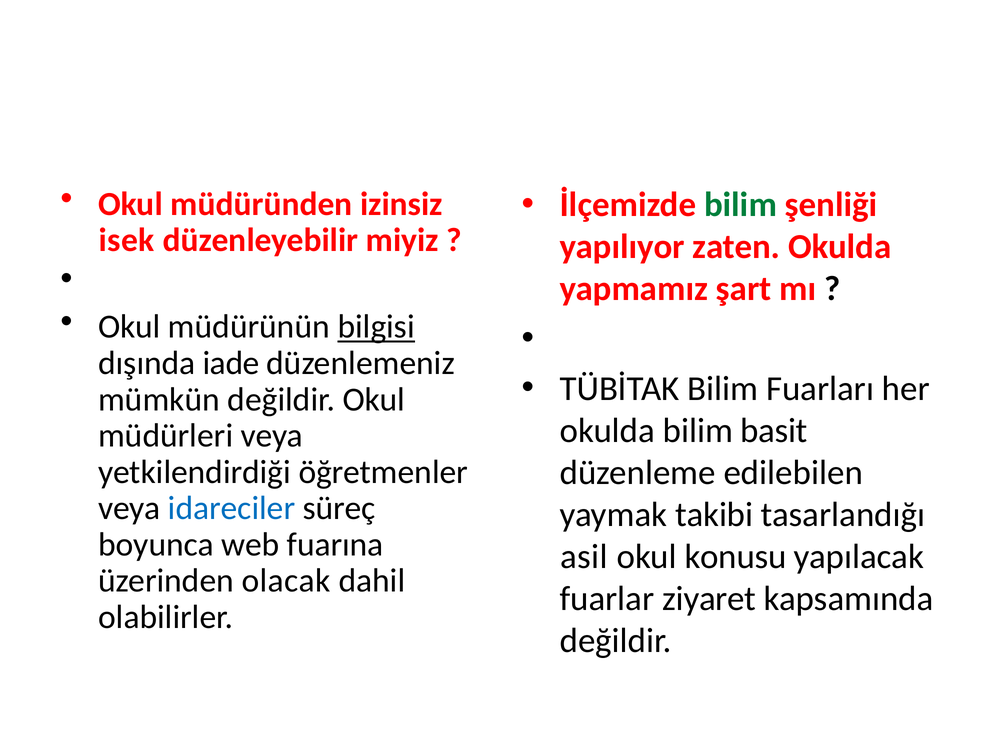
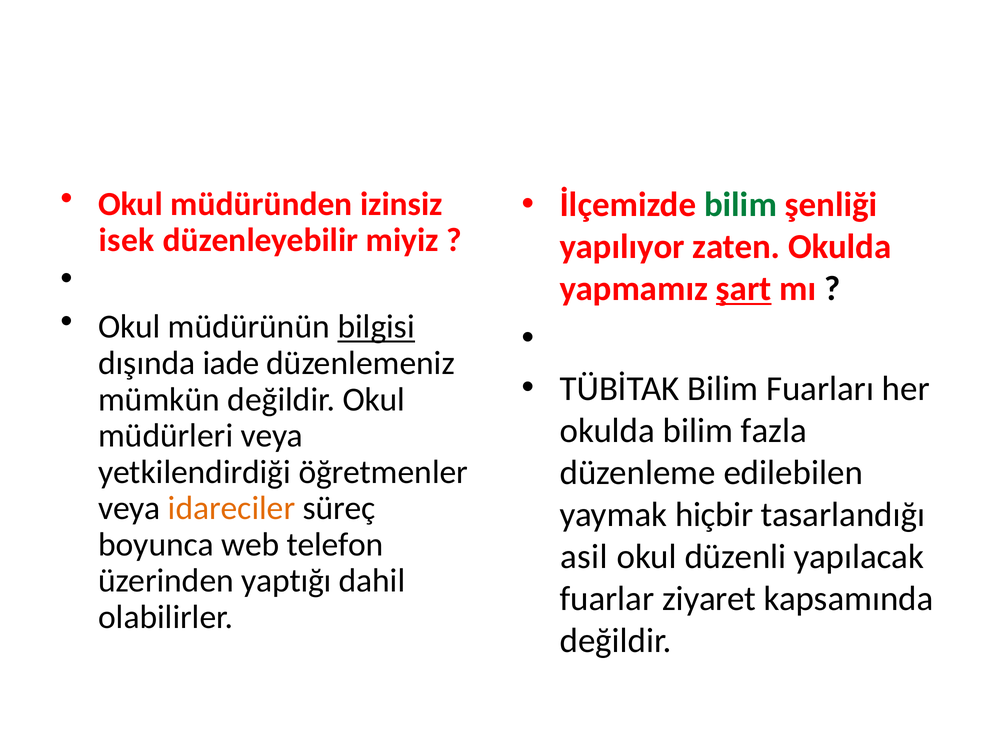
şart underline: none -> present (744, 289)
basit: basit -> fazla (774, 430)
idareciler colour: blue -> orange (232, 508)
takibi: takibi -> hiçbir (714, 514)
fuarına: fuarına -> telefon (335, 544)
konusu: konusu -> düzenli (735, 556)
olacak: olacak -> yaptığı (286, 580)
